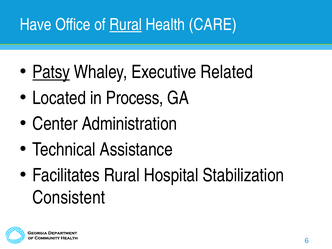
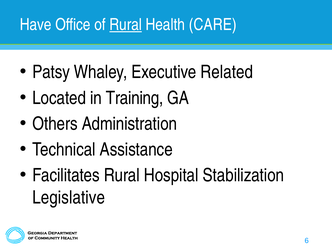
Patsy underline: present -> none (51, 72)
Process: Process -> Training (135, 98)
Center: Center -> Others (55, 124)
Consistent: Consistent -> Legislative (69, 198)
